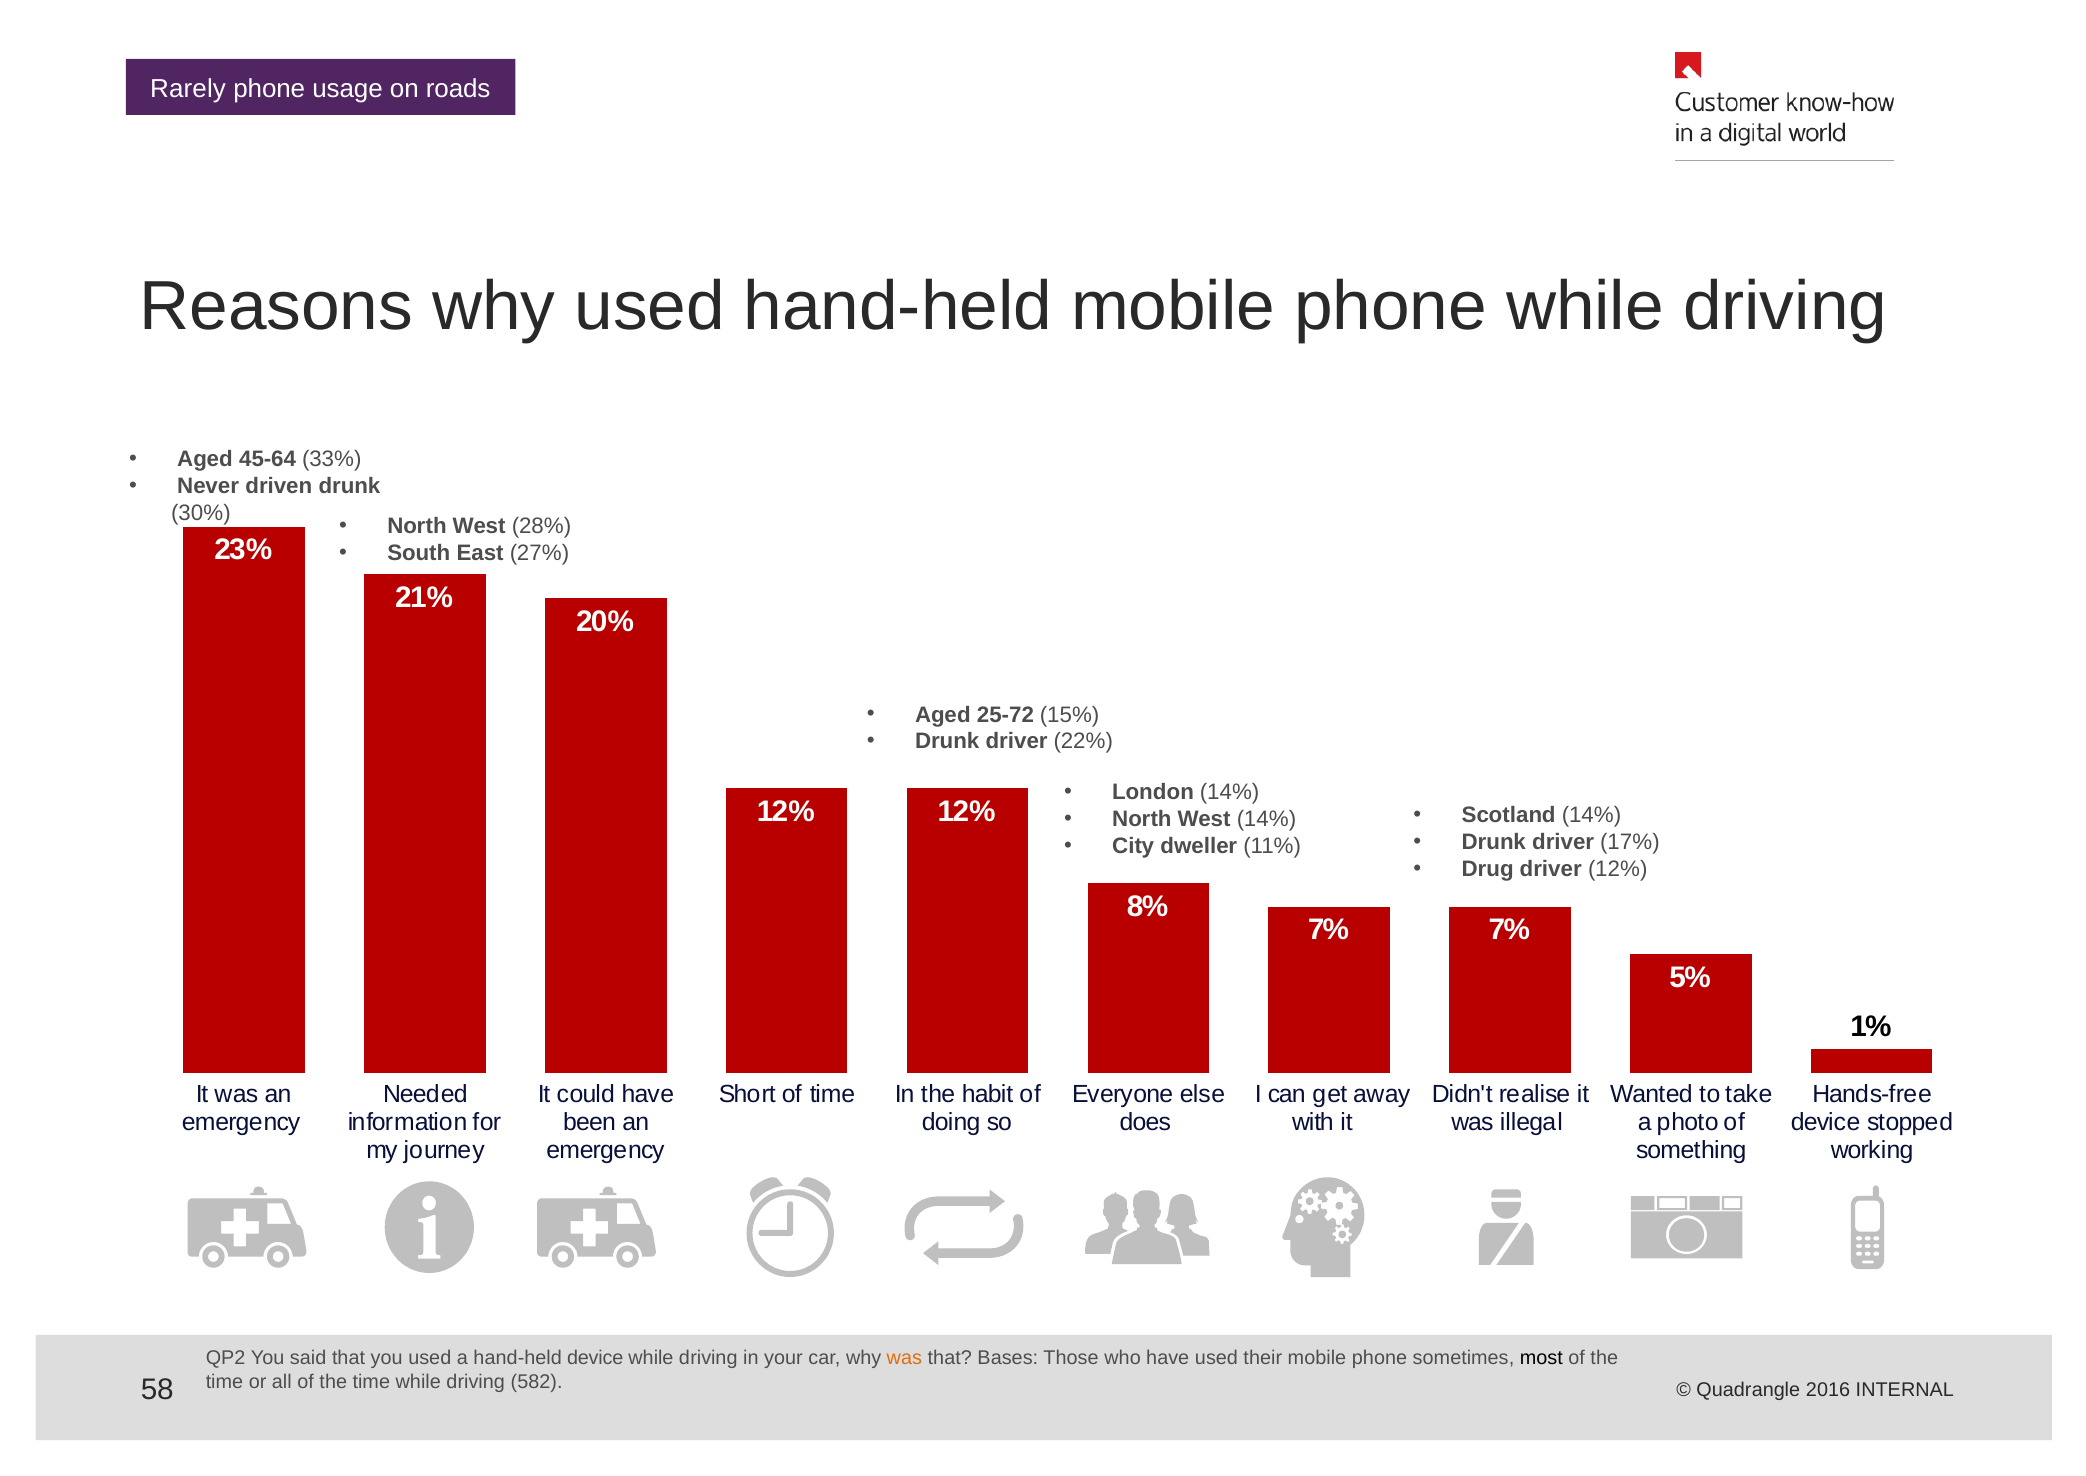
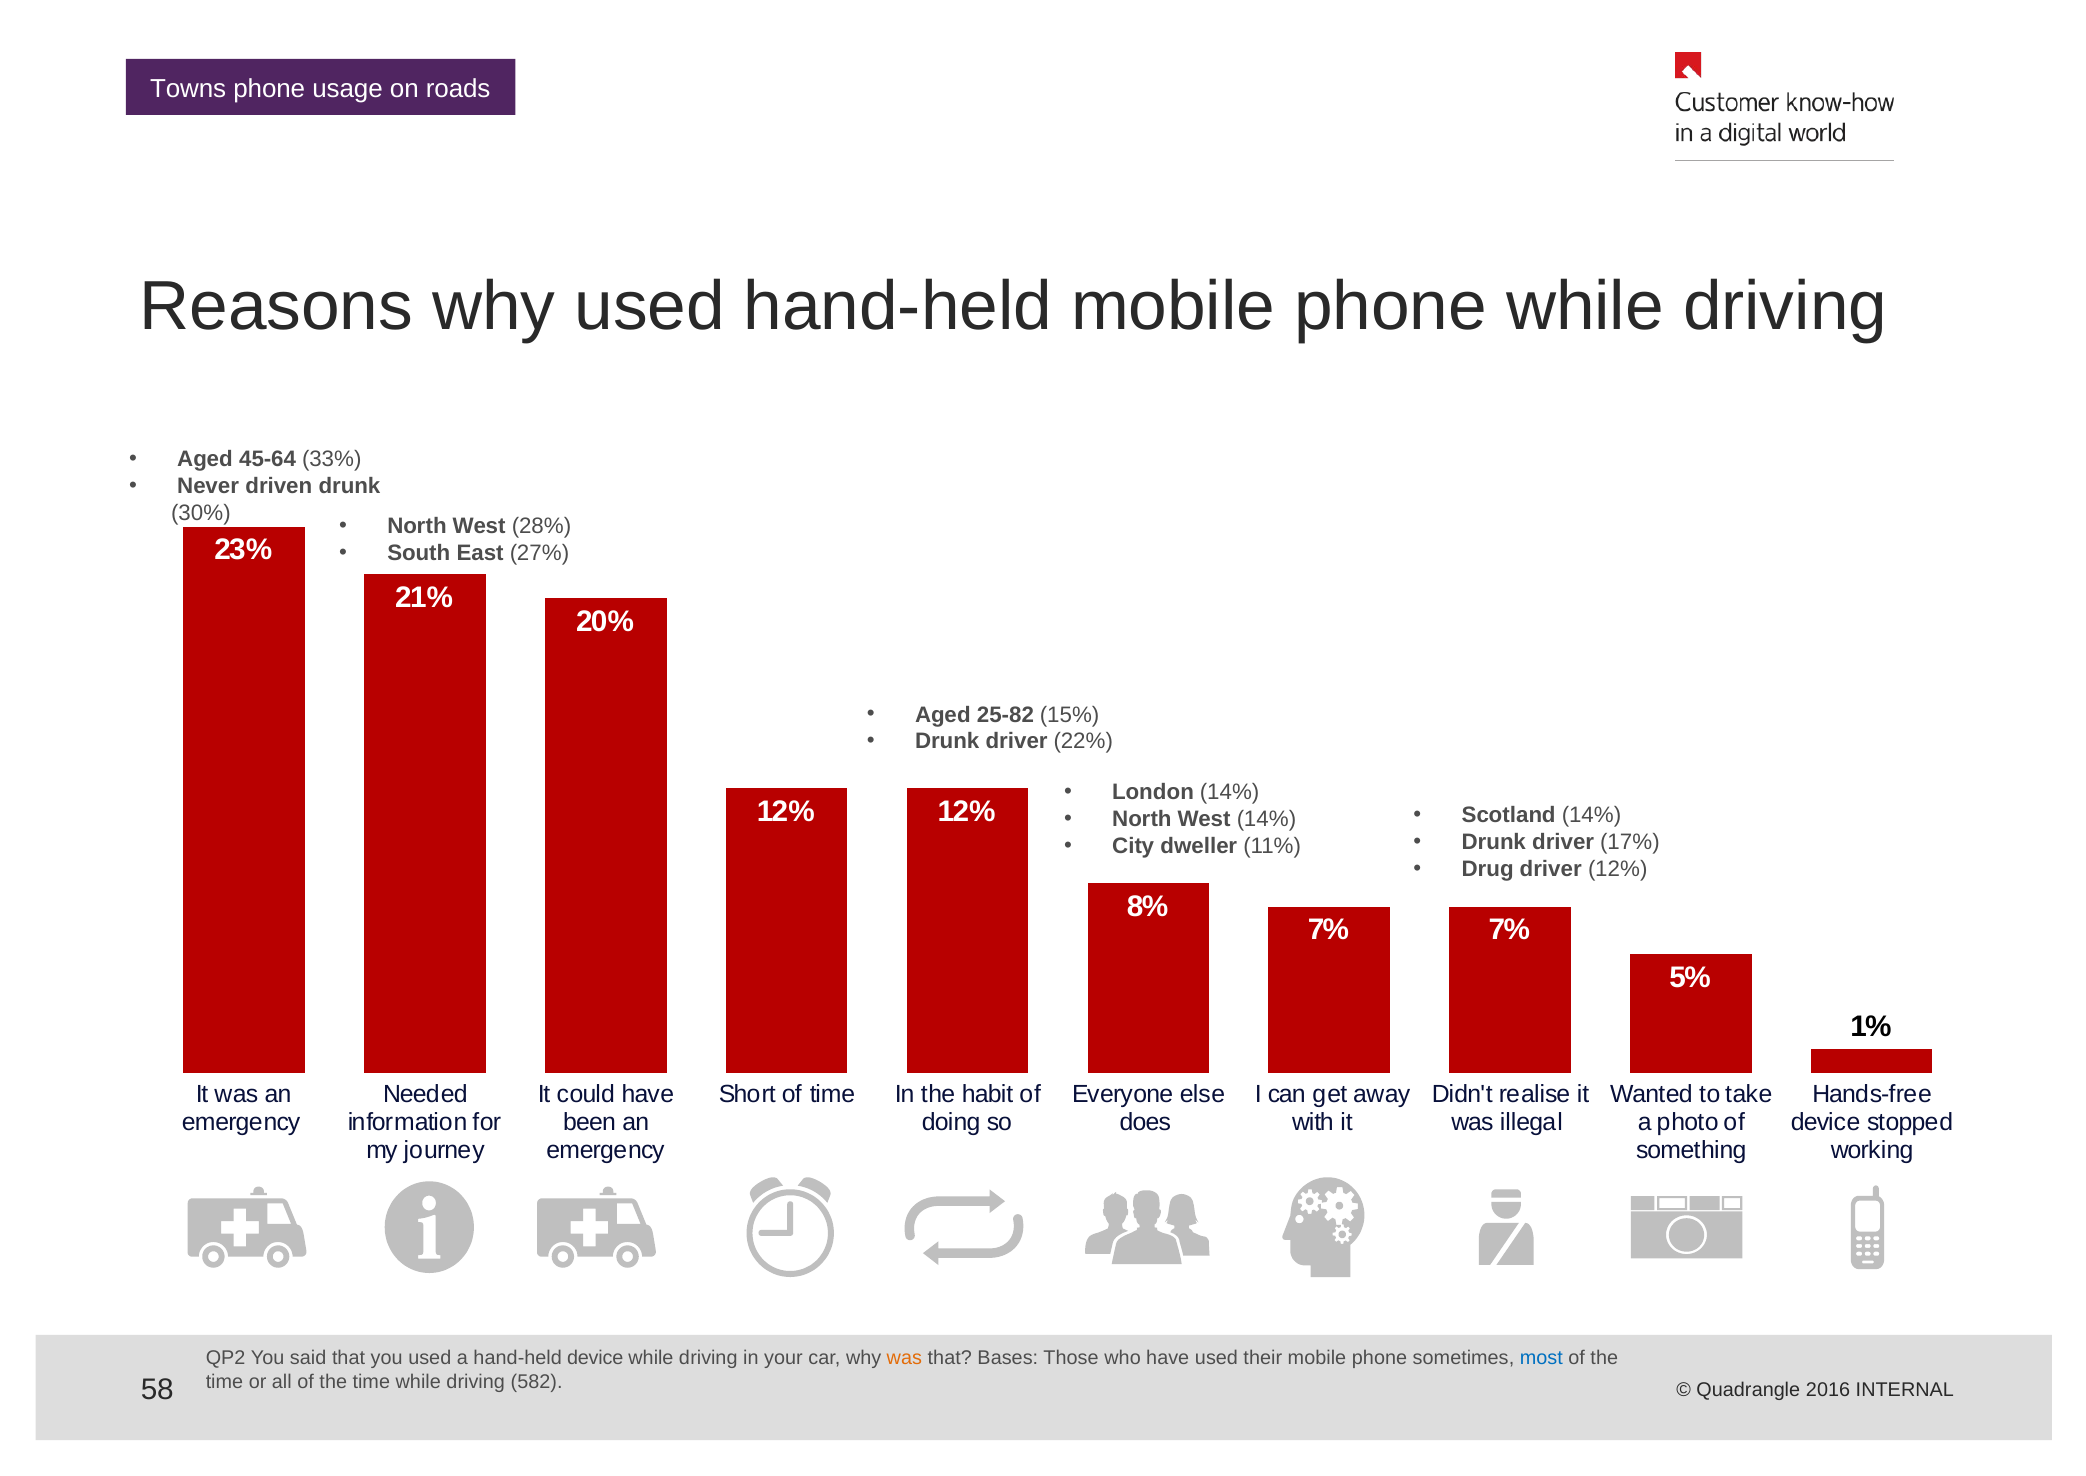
Rarely: Rarely -> Towns (188, 89)
25-72: 25-72 -> 25-82 (1005, 715)
most colour: black -> blue (1541, 1358)
